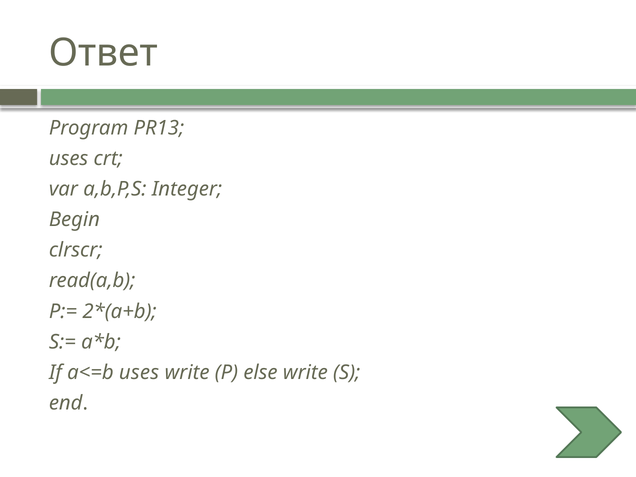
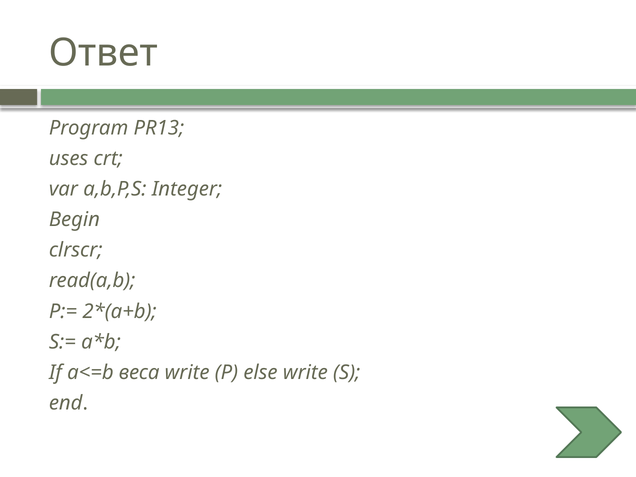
a<=b uses: uses -> веса (139, 372)
